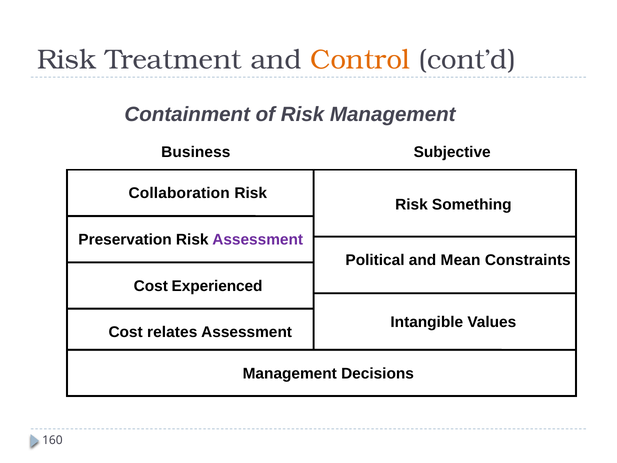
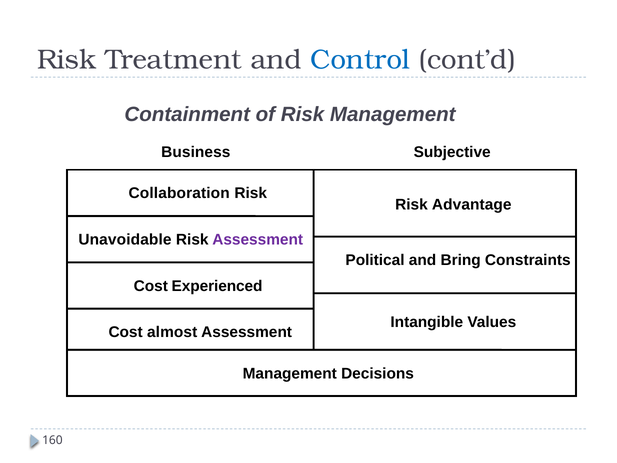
Control colour: orange -> blue (360, 59)
Something: Something -> Advantage (472, 205)
Preservation: Preservation -> Unavoidable (125, 240)
Mean: Mean -> Bring (461, 260)
relates: relates -> almost (172, 332)
